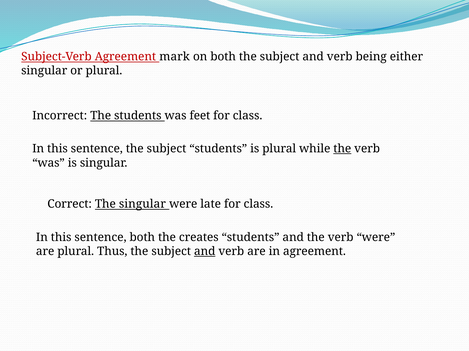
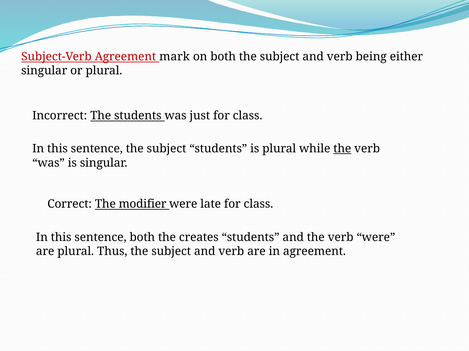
feet: feet -> just (200, 116)
The singular: singular -> modifier (143, 204)
and underline: present -> none (205, 252)
